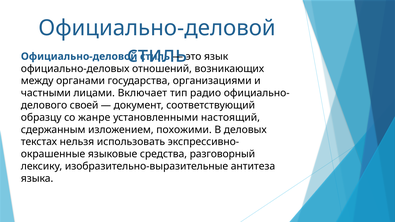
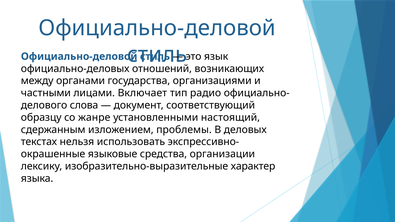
своей: своей -> слова (84, 105)
похожими: похожими -> проблемы (184, 130)
разговорный: разговорный -> организации (222, 154)
антитеза: антитеза -> характер (253, 166)
